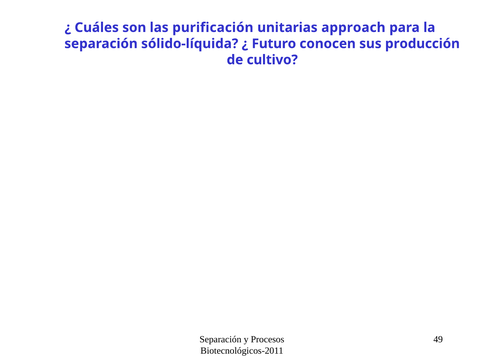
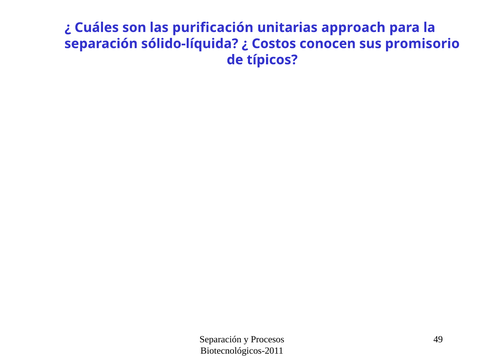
Futuro: Futuro -> Costos (274, 44)
producción: producción -> promisorio (422, 44)
cultivo: cultivo -> típicos (272, 60)
